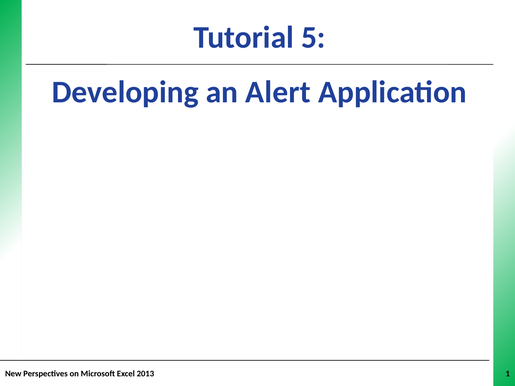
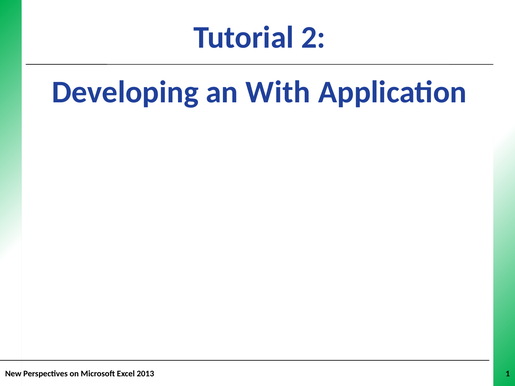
5: 5 -> 2 (313, 37)
Alert: Alert -> With (278, 92)
